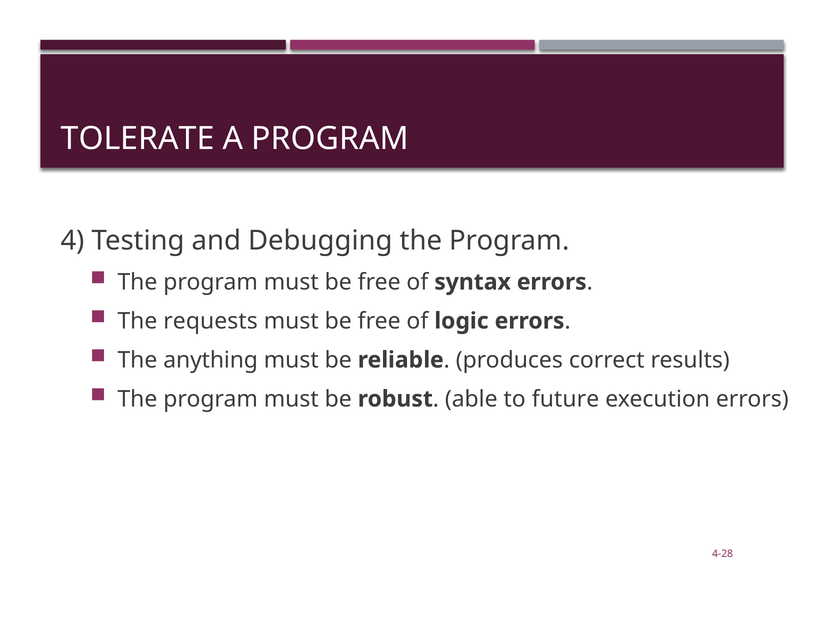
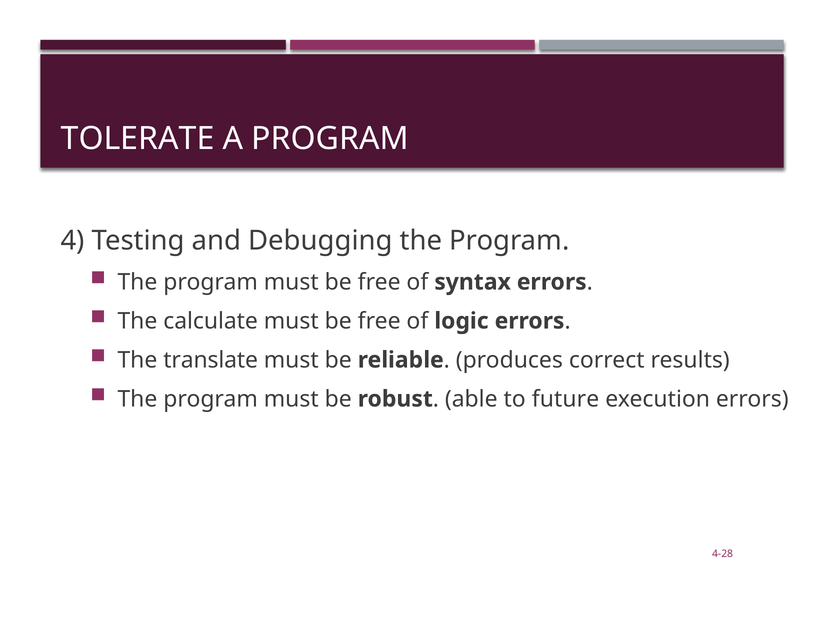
requests: requests -> calculate (211, 321)
anything: anything -> translate (211, 360)
